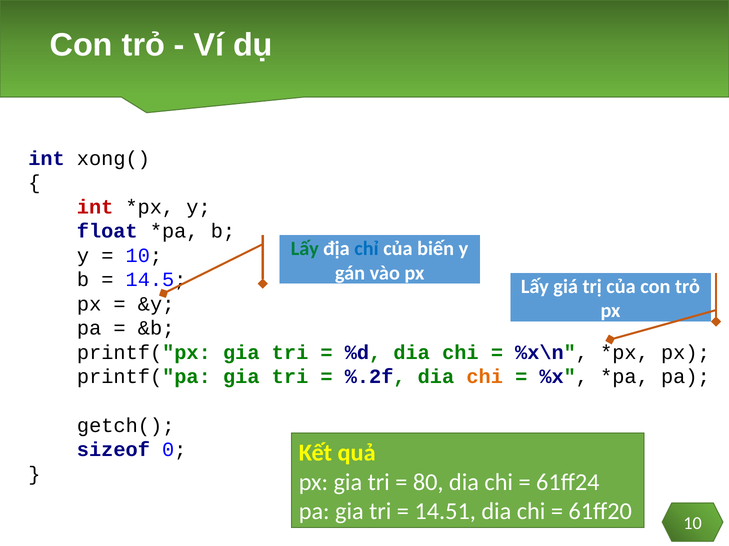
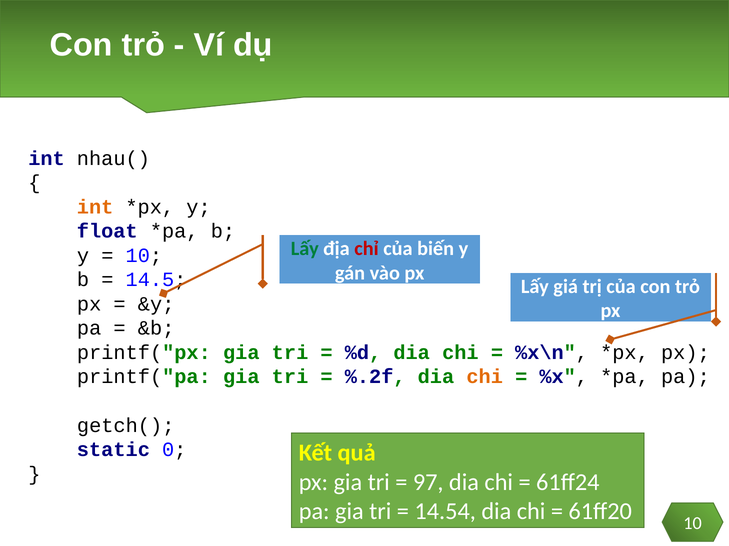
xong(: xong( -> nhau( (113, 159)
int colour: red -> orange (95, 207)
chỉ colour: blue -> red (366, 249)
sizeof: sizeof -> static (113, 450)
80: 80 -> 97 (428, 483)
14.51: 14.51 -> 14.54 (445, 512)
